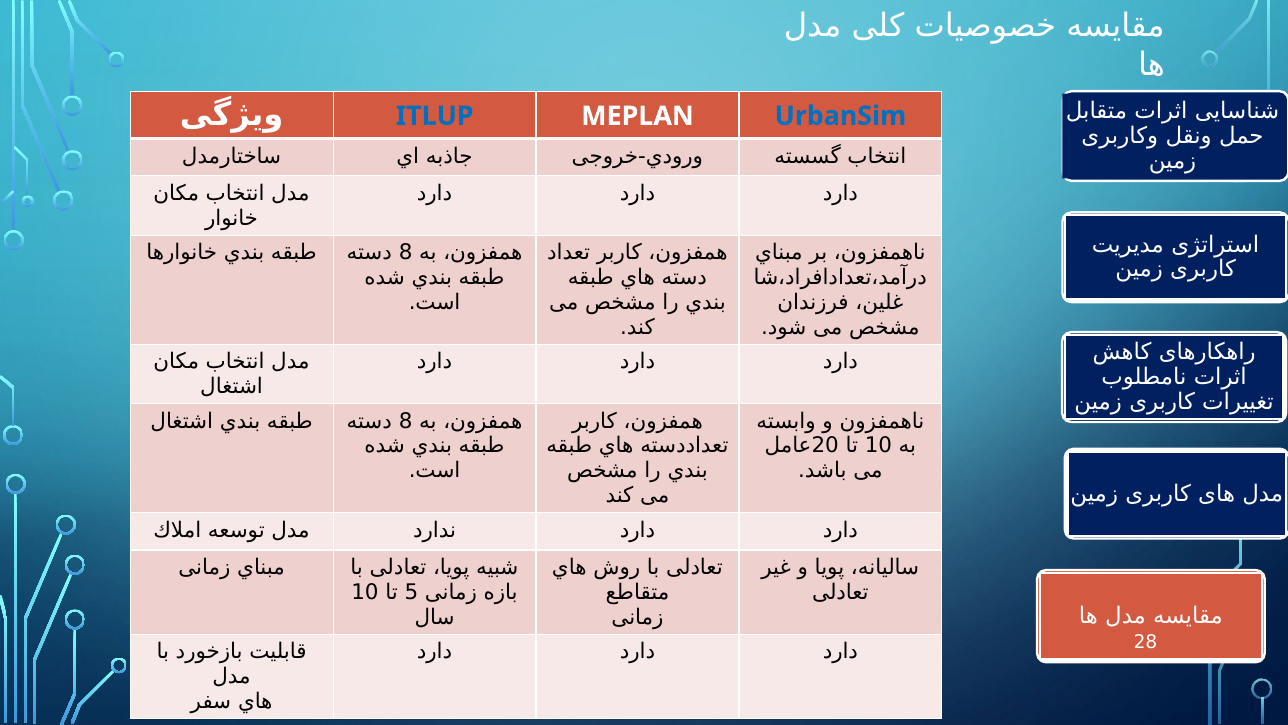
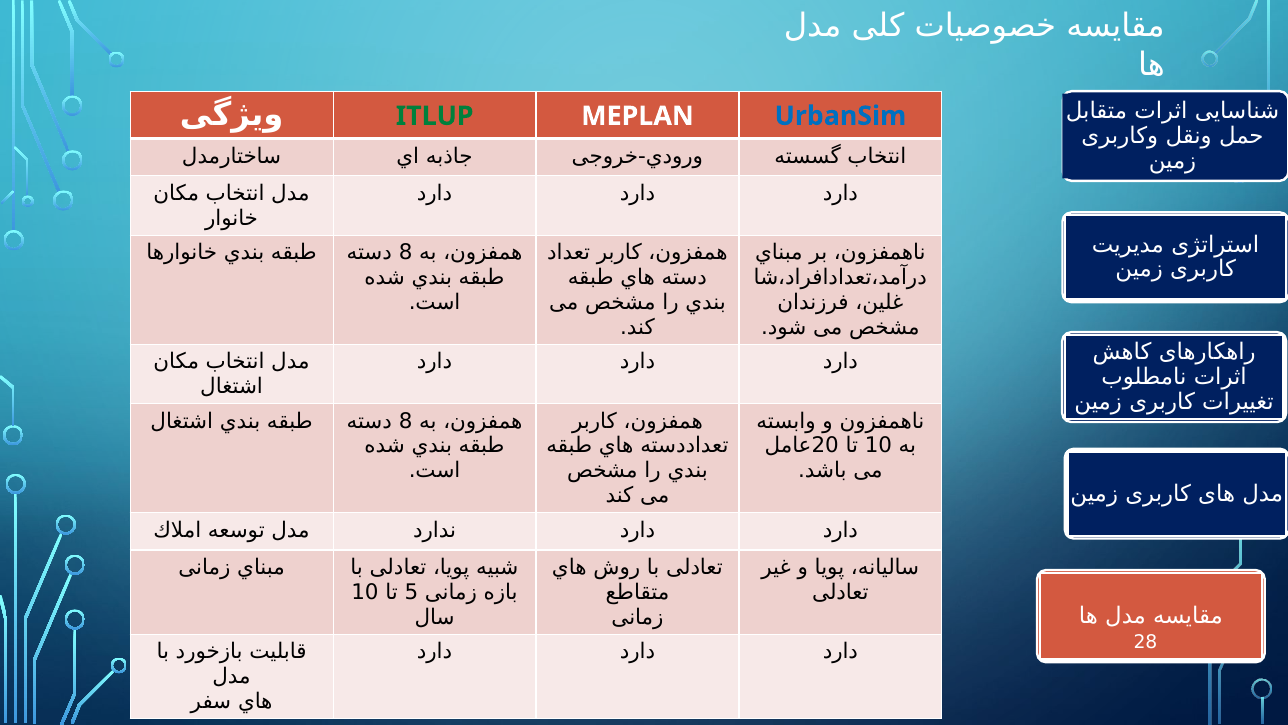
ITLUP colour: blue -> green (435, 116)
